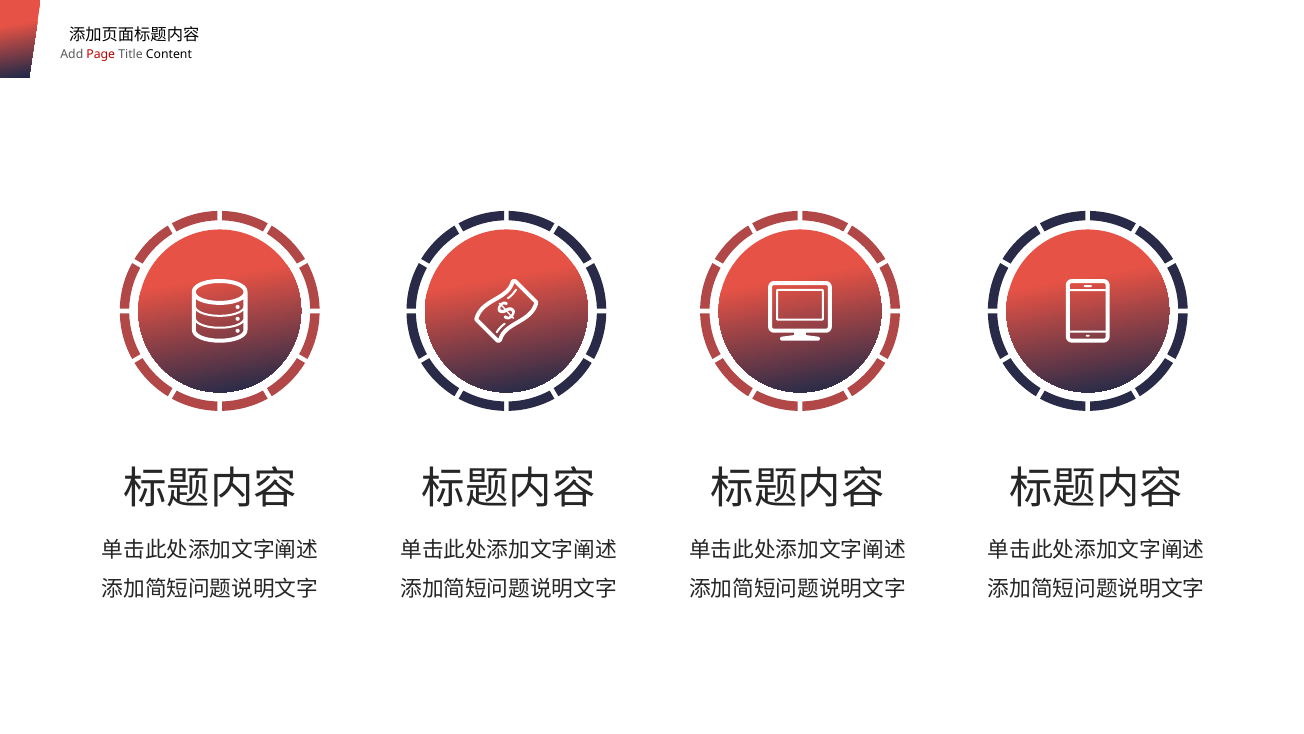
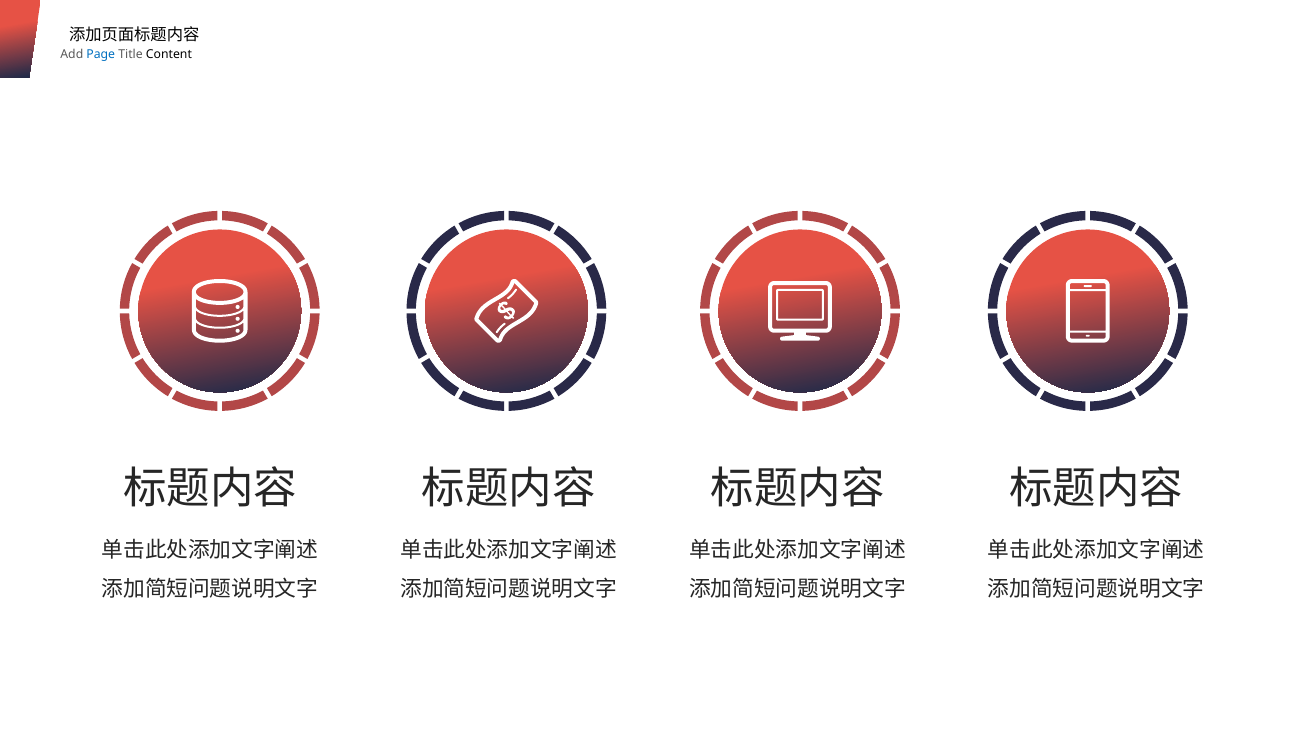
Page colour: red -> blue (101, 54)
